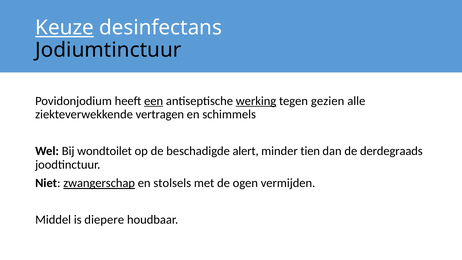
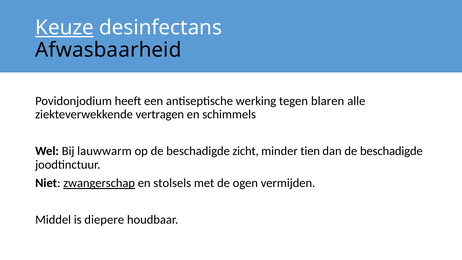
Jodiumtinctuur: Jodiumtinctuur -> Afwasbaarheid (108, 50)
een underline: present -> none (154, 101)
werking underline: present -> none (256, 101)
gezien: gezien -> blaren (328, 101)
wondtoilet: wondtoilet -> lauwwarm (104, 151)
alert: alert -> zicht (246, 151)
dan de derdegraads: derdegraads -> beschadigde (391, 151)
